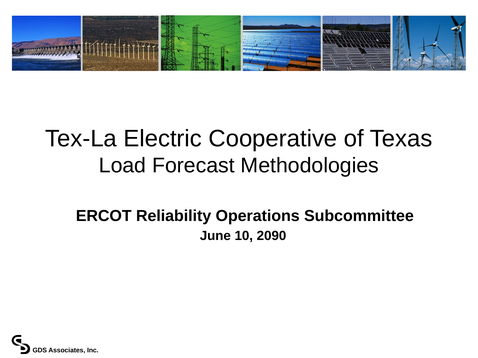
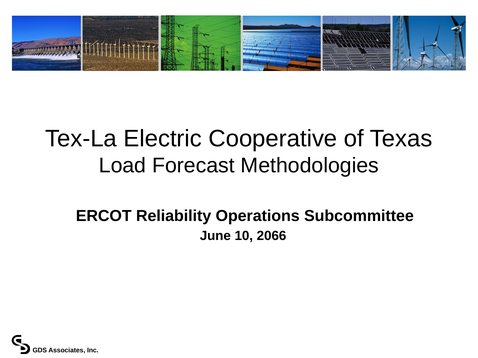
2090: 2090 -> 2066 (272, 236)
